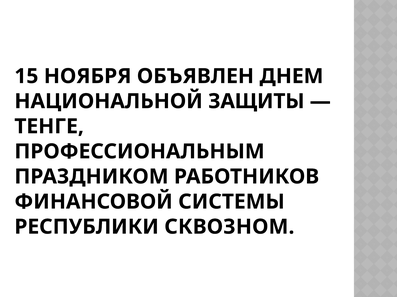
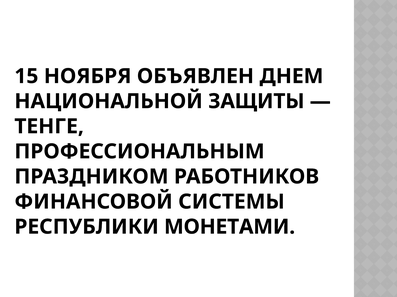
СКВОЗНОМ: СКВОЗНОМ -> МОНЕТАМИ (230, 227)
